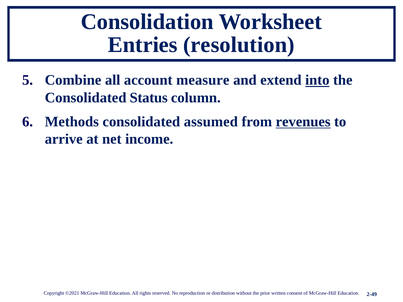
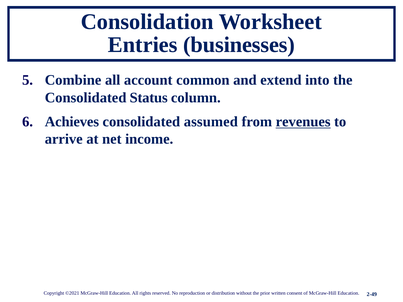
resolution: resolution -> businesses (239, 45)
measure: measure -> common (203, 80)
into underline: present -> none (317, 80)
Methods: Methods -> Achieves (72, 122)
